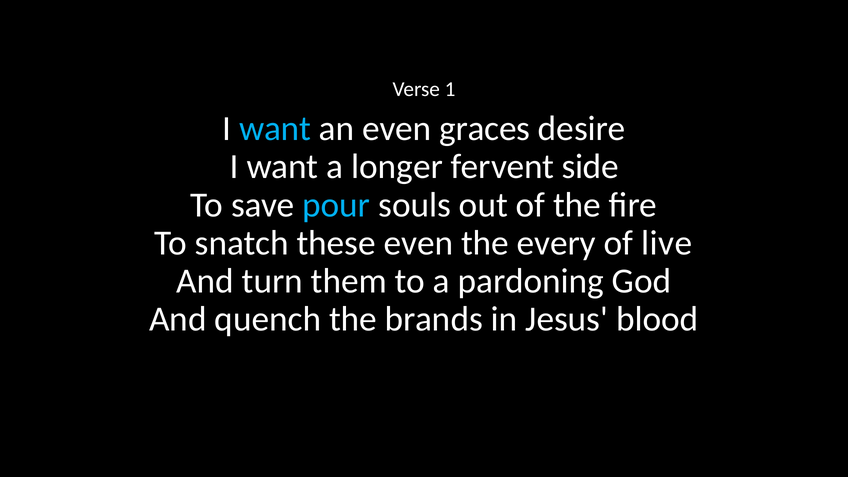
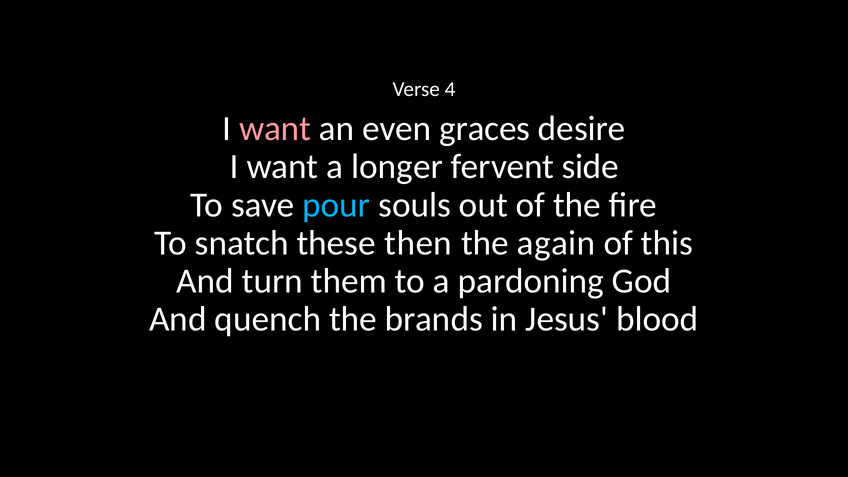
1: 1 -> 4 (450, 89)
want colour: light blue -> pink (275, 129)
these even: even -> then (418, 243)
every: every -> again (556, 243)
live: live -> this (667, 243)
